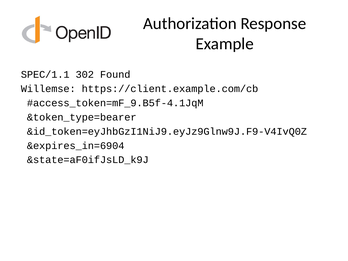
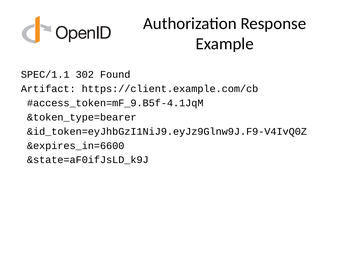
Willemse: Willemse -> Artifact (48, 89)
&expires_in=6904: &expires_in=6904 -> &expires_in=6600 (76, 146)
